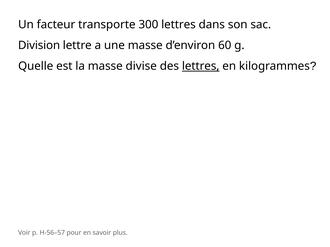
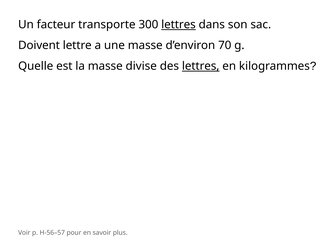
lettres underline: none -> present (179, 25)
Division: Division -> Doivent (39, 45)
60: 60 -> 70 (225, 45)
